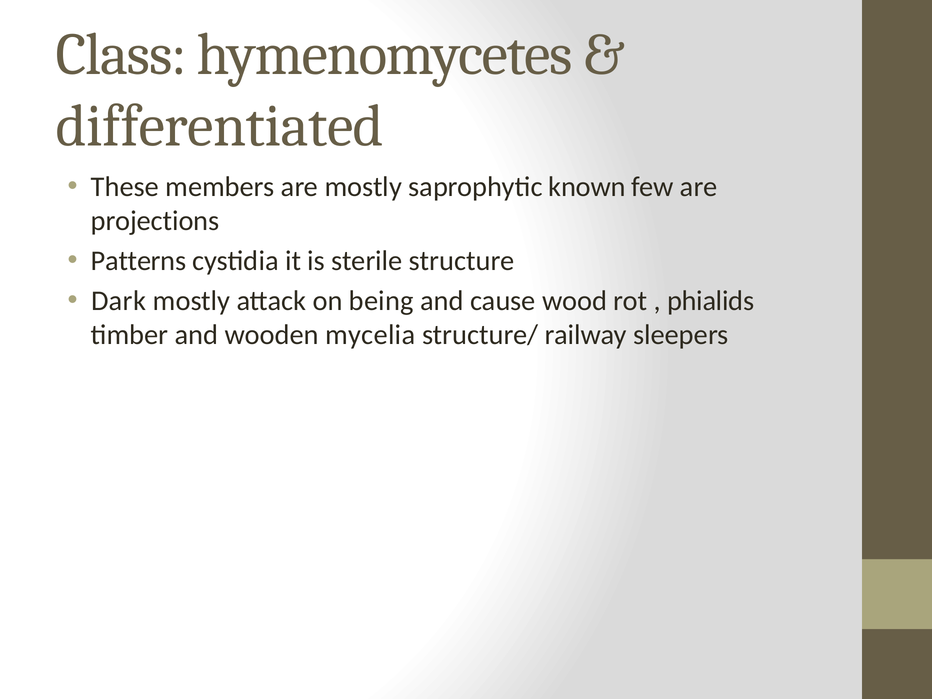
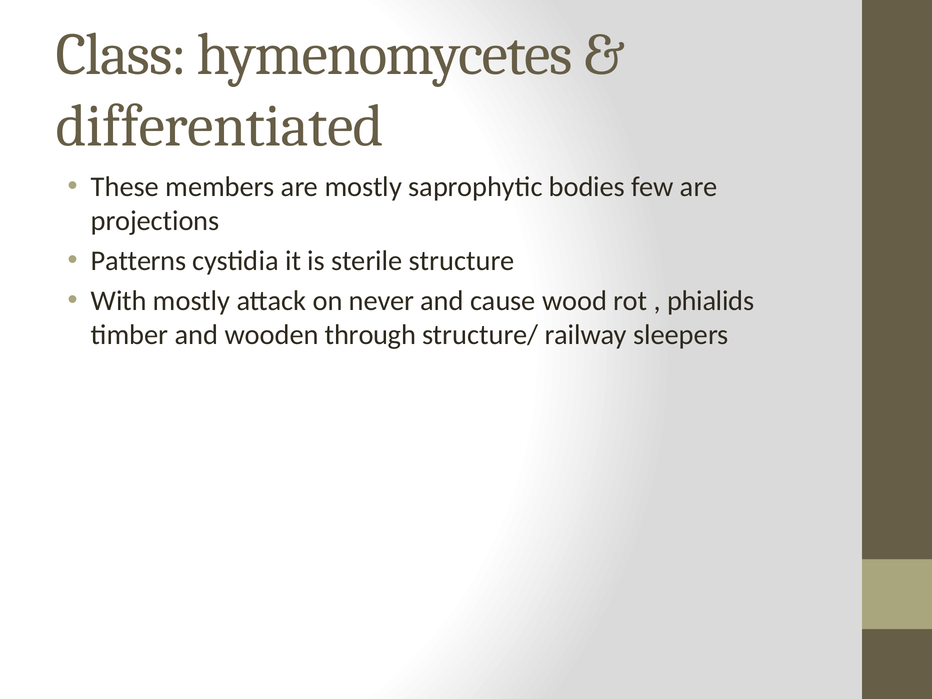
known: known -> bodies (587, 187)
Dark: Dark -> With (119, 301)
being: being -> never (381, 301)
mycelia: mycelia -> through (371, 335)
